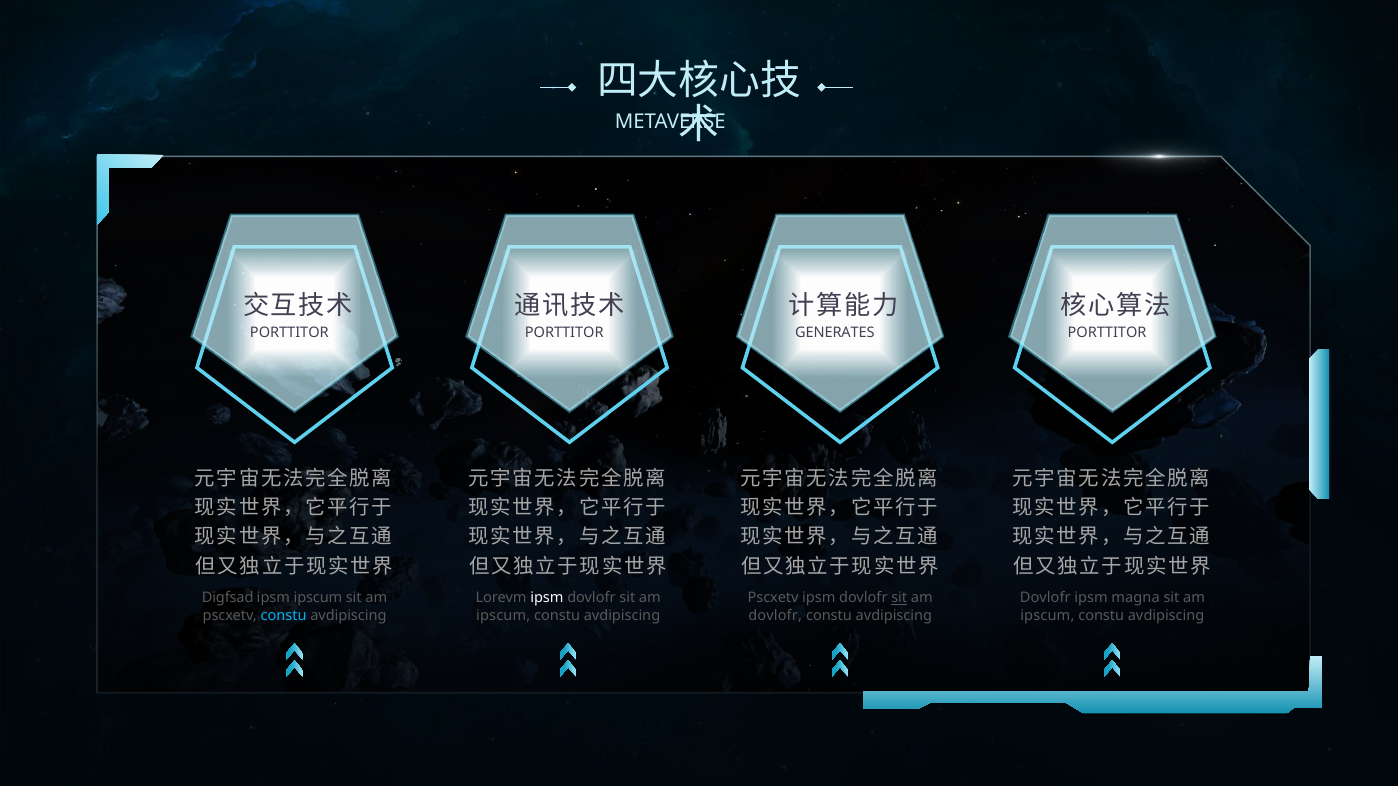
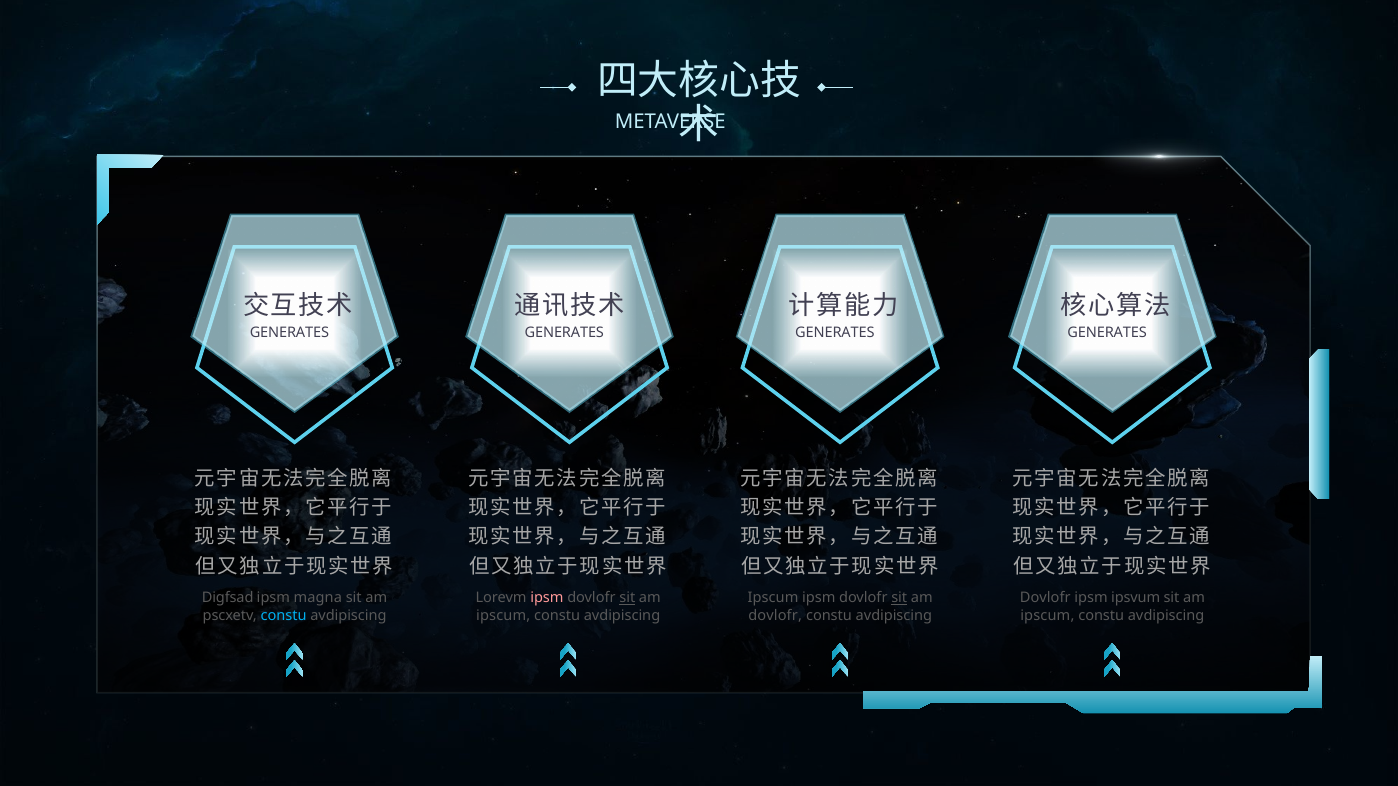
PORTTITOR: PORTTITOR -> GENERATES (289, 333)
PORTTITOR: PORTTITOR -> GENERATES (564, 333)
PORTTITOR: PORTTITOR -> GENERATES (1107, 333)
ipsm ipscum: ipscum -> magna (318, 598)
ipsm colour: white -> pink (547, 598)
sit underline: none -> present (627, 598)
Pscxetv: Pscxetv -> Ipscum (773, 598)
magna: magna -> ipsvum (1136, 598)
